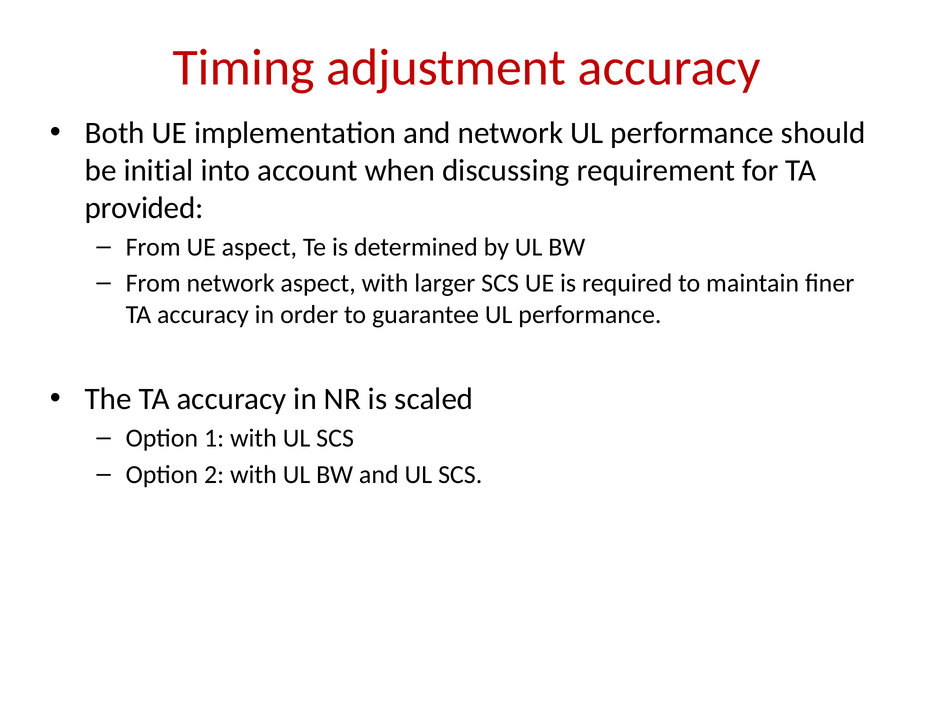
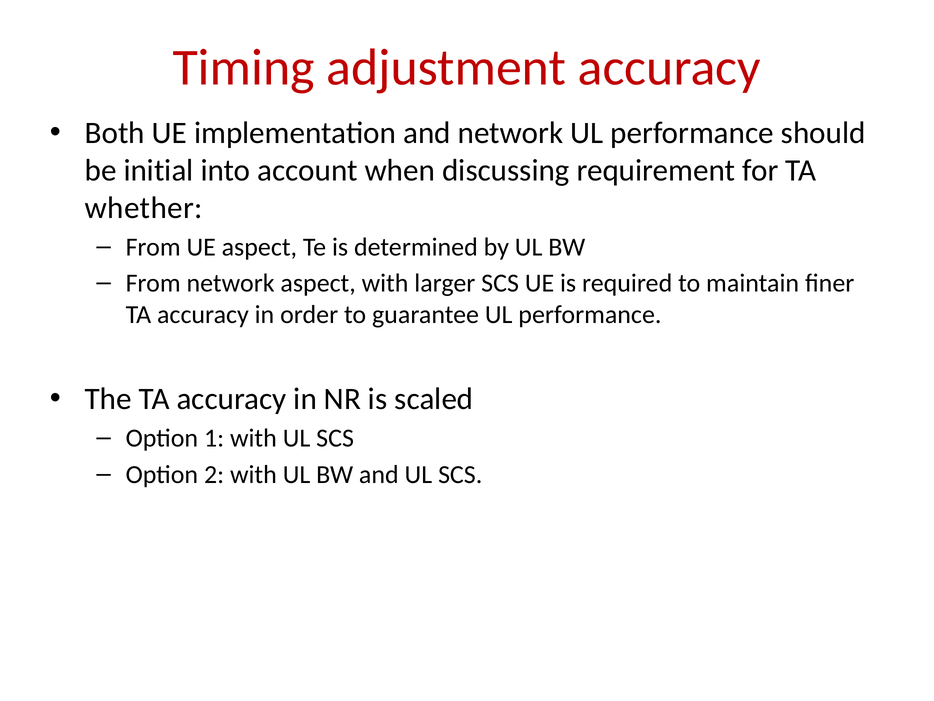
provided: provided -> whether (144, 208)
